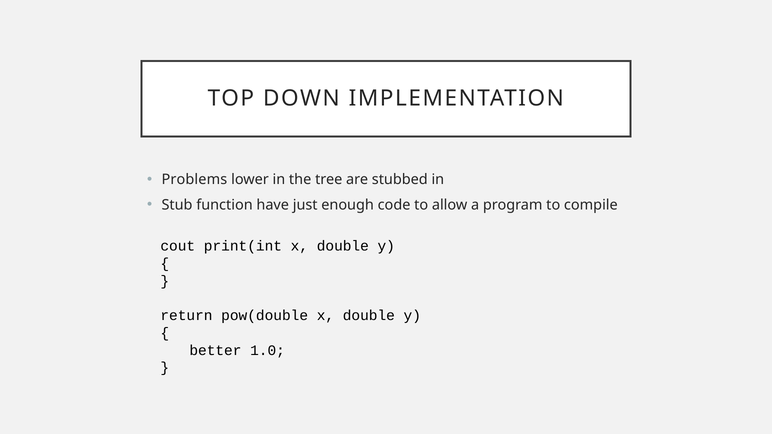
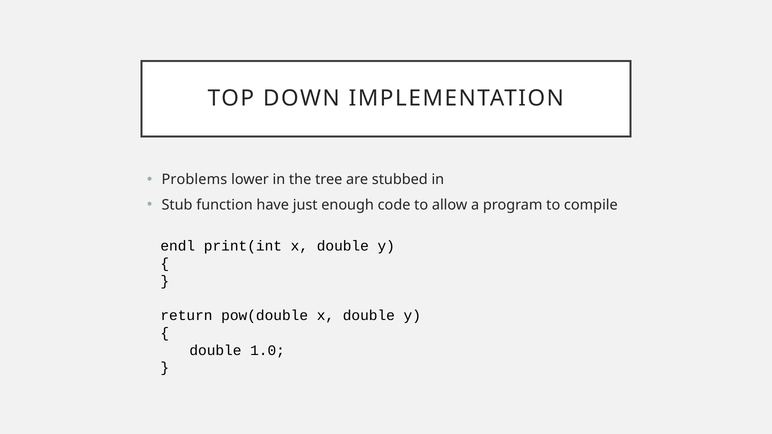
cout: cout -> endl (178, 246)
better: better -> double (215, 350)
